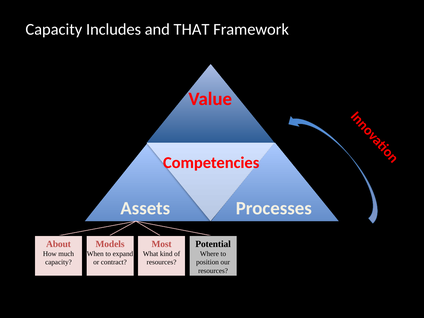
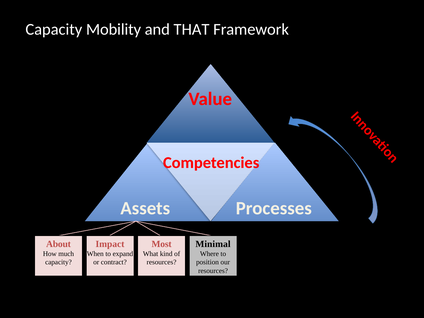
Includes: Includes -> Mobility (114, 29)
Models: Models -> Impact (110, 244)
Potential: Potential -> Minimal (213, 244)
